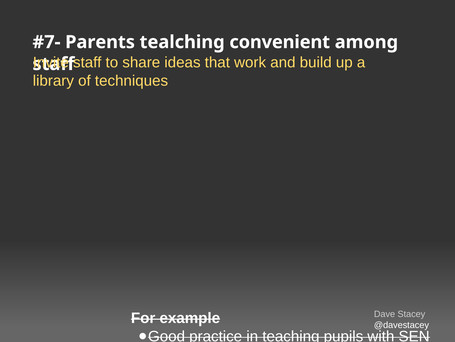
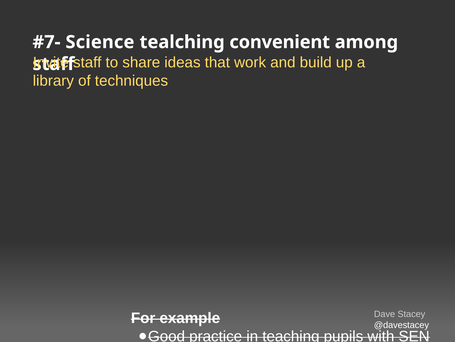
Parents: Parents -> Science (100, 42)
